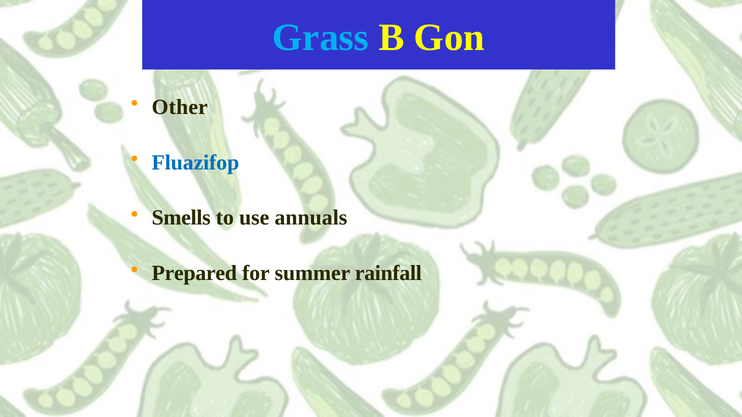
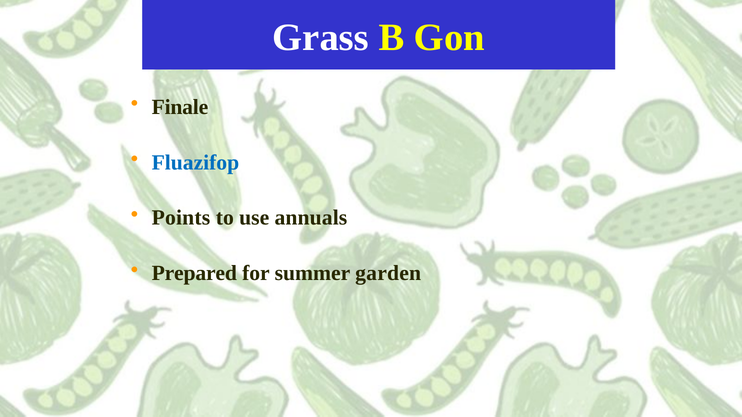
Grass colour: light blue -> white (321, 37)
Other: Other -> Finale (180, 107)
Smells: Smells -> Points (181, 218)
rainfall: rainfall -> garden (388, 273)
